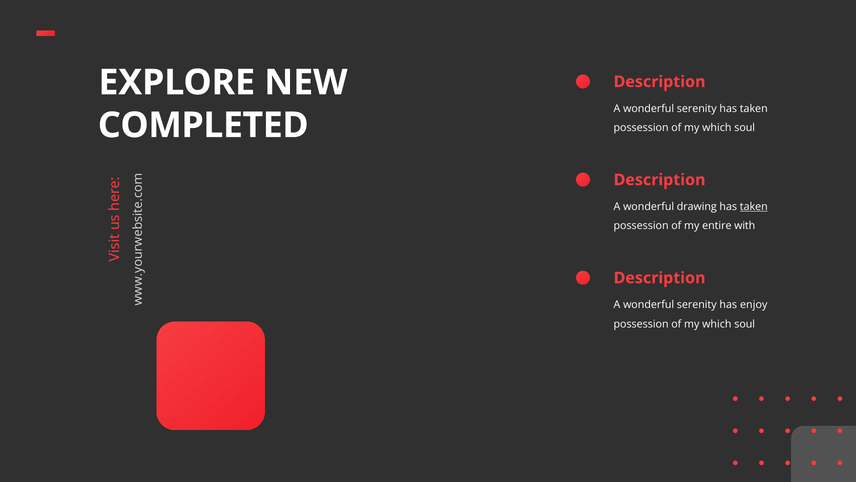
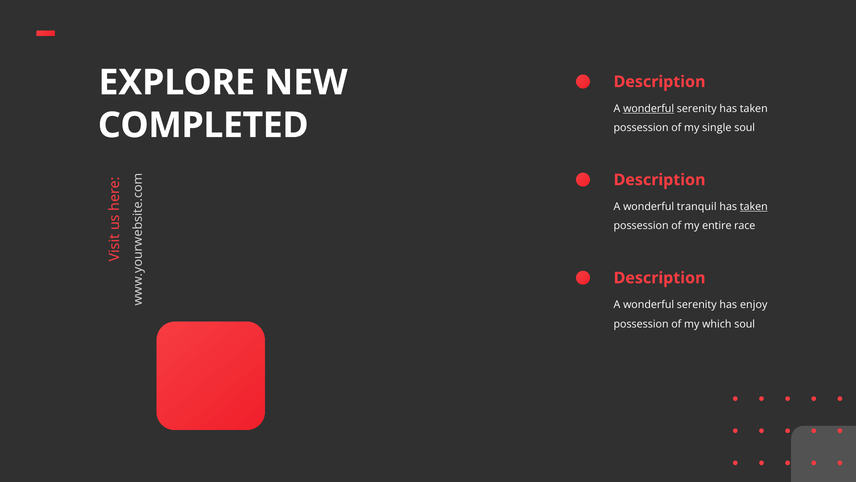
wonderful underline: none -> present (649, 108)
which: which -> single (717, 128)
drawing: drawing -> tranquil (697, 206)
with: with -> race (745, 226)
